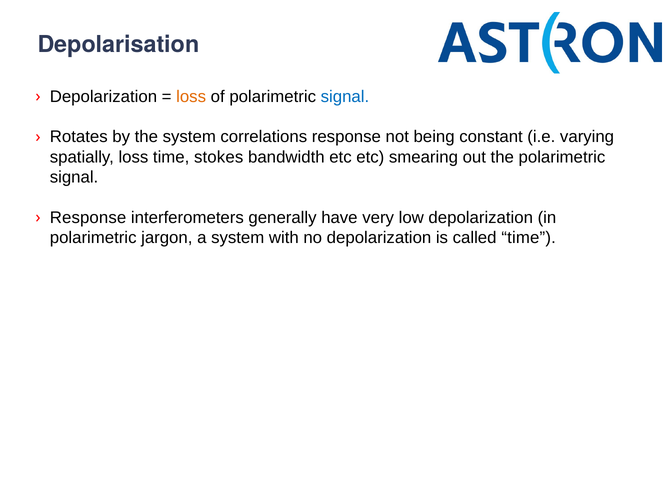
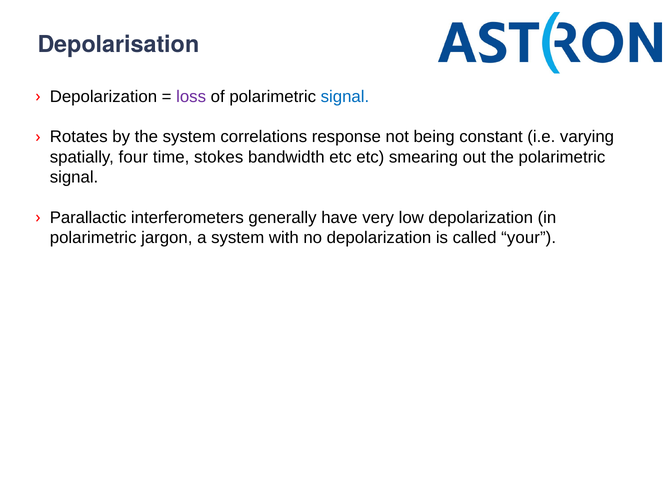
loss colour: orange -> purple (191, 96)
spatially loss: loss -> four (133, 157)
Response: Response -> Parallactic (88, 217)
called time: time -> your (529, 238)
